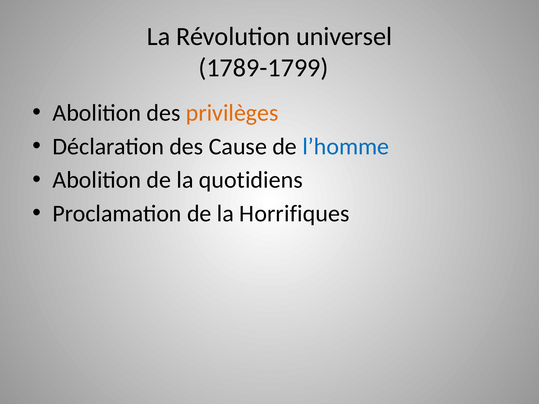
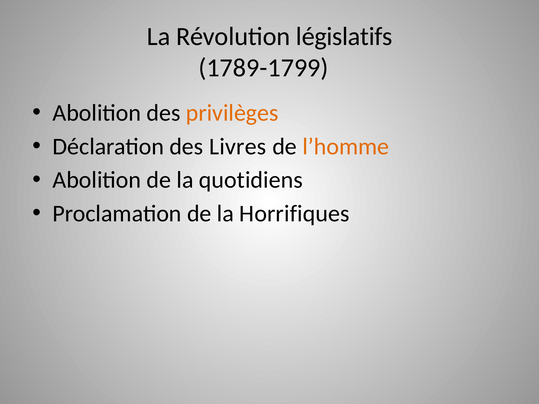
universel: universel -> législatifs (344, 36)
Cause: Cause -> Livres (238, 147)
l’homme colour: blue -> orange (346, 147)
